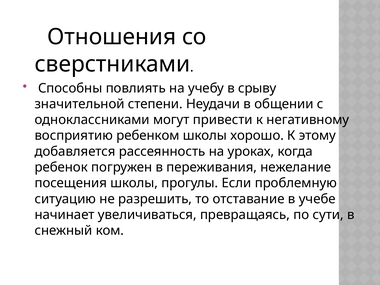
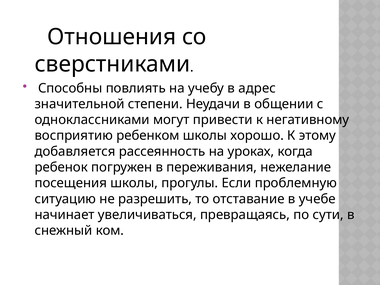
срыву: срыву -> адрес (257, 88)
